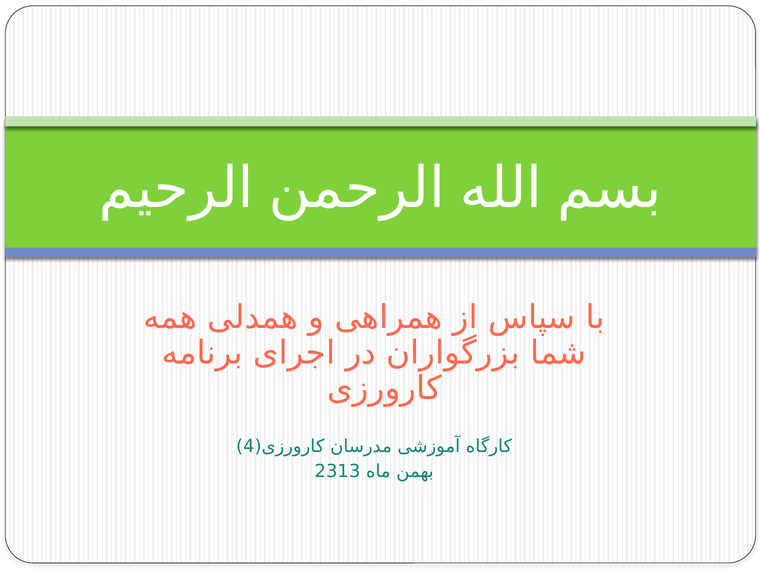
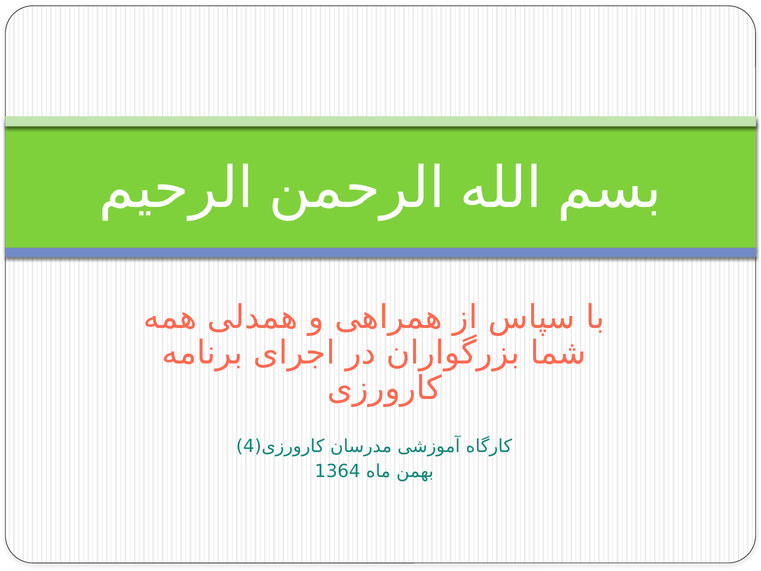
2313: 2313 -> 1364 (337, 471)
